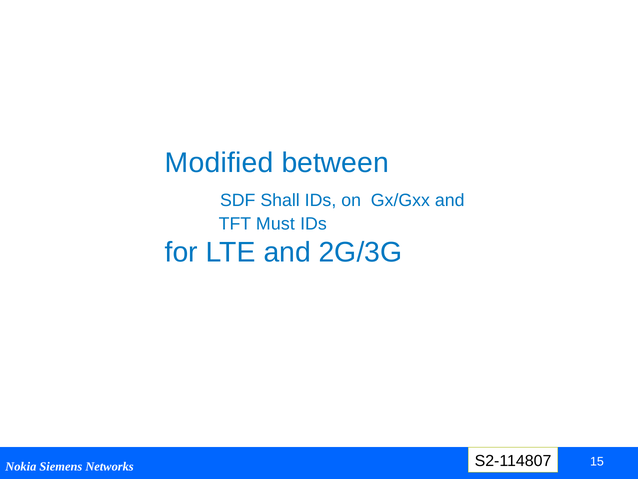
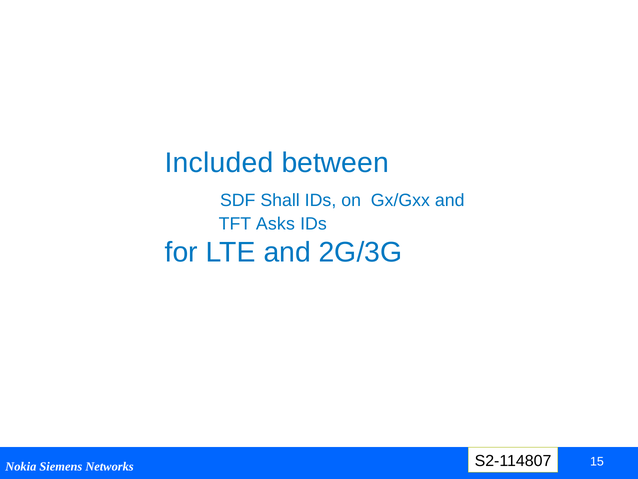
Modified: Modified -> Included (219, 163)
Must: Must -> Asks (275, 224)
